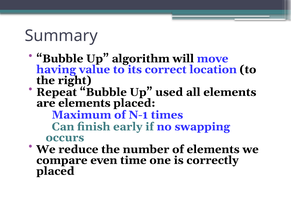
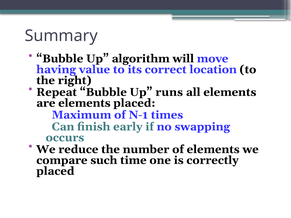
used: used -> runs (169, 92)
even: even -> such (104, 160)
